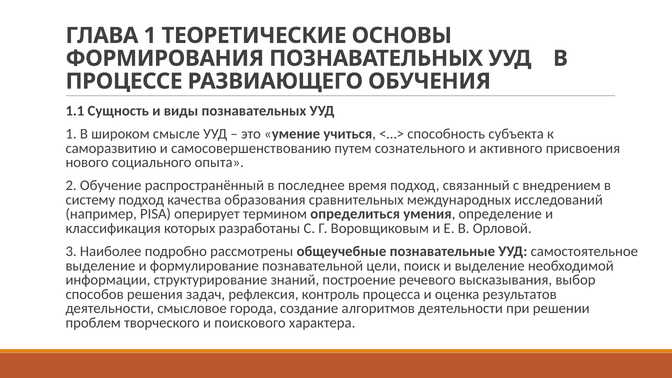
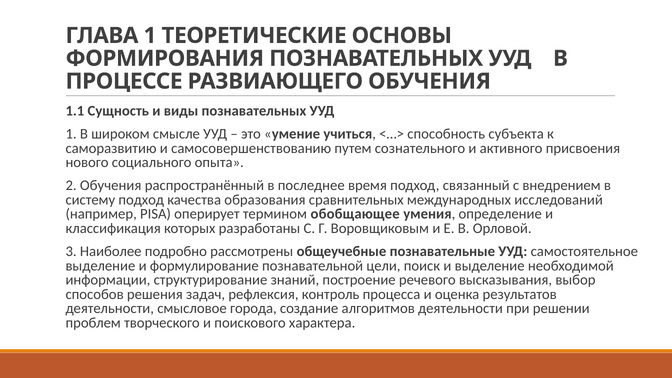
2 Обучение: Обучение -> Обучения (111, 186)
определиться: определиться -> обобщающее (355, 214)
